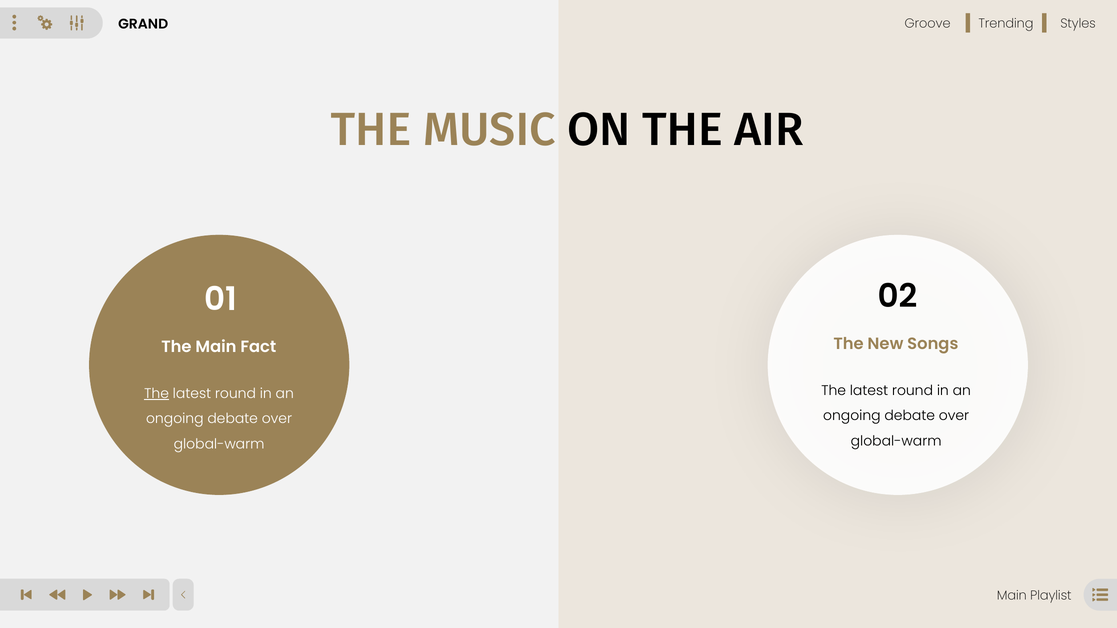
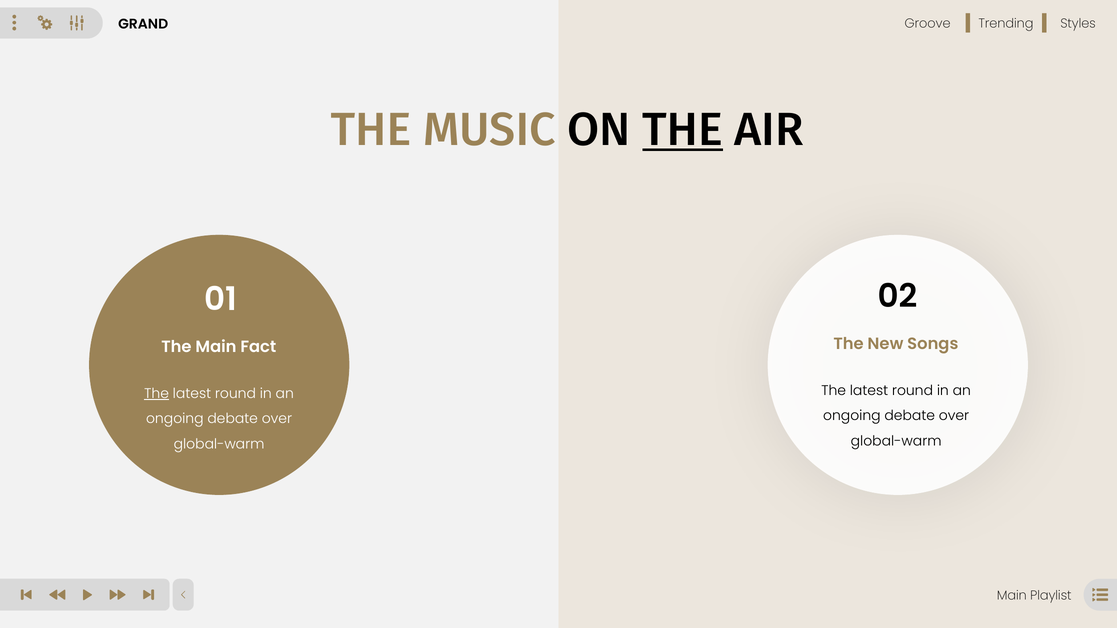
THE underline: none -> present (683, 130)
